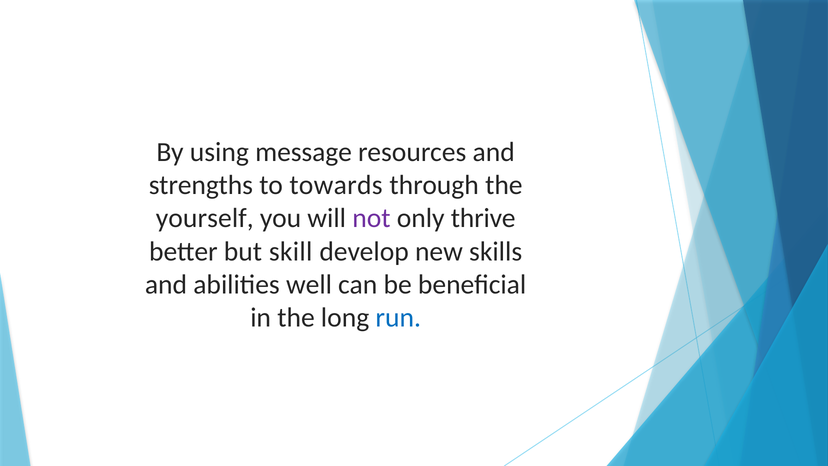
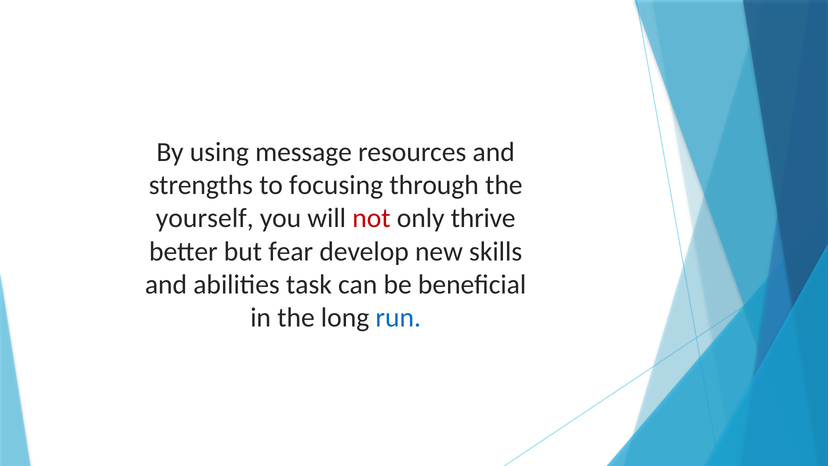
towards: towards -> focusing (336, 185)
not colour: purple -> red (371, 218)
skill: skill -> fear (291, 251)
well: well -> task (309, 284)
